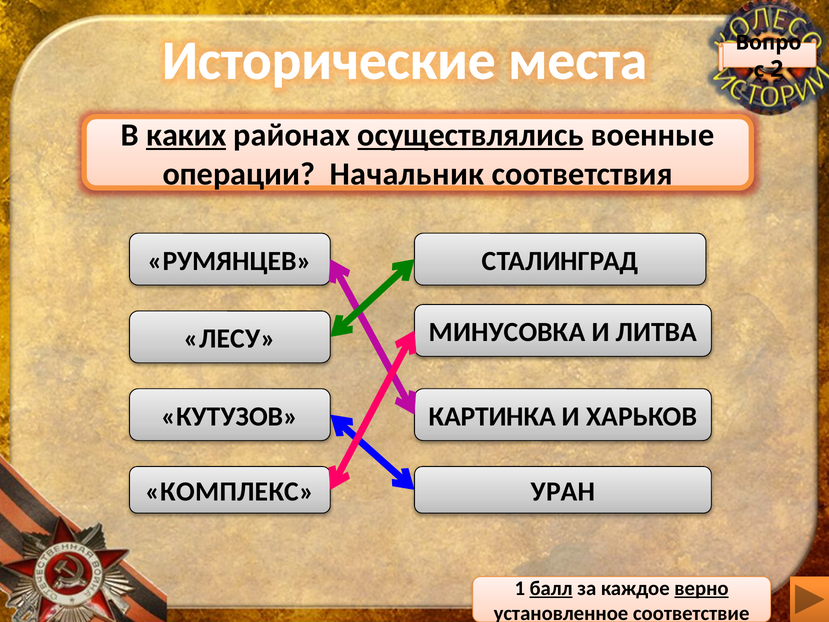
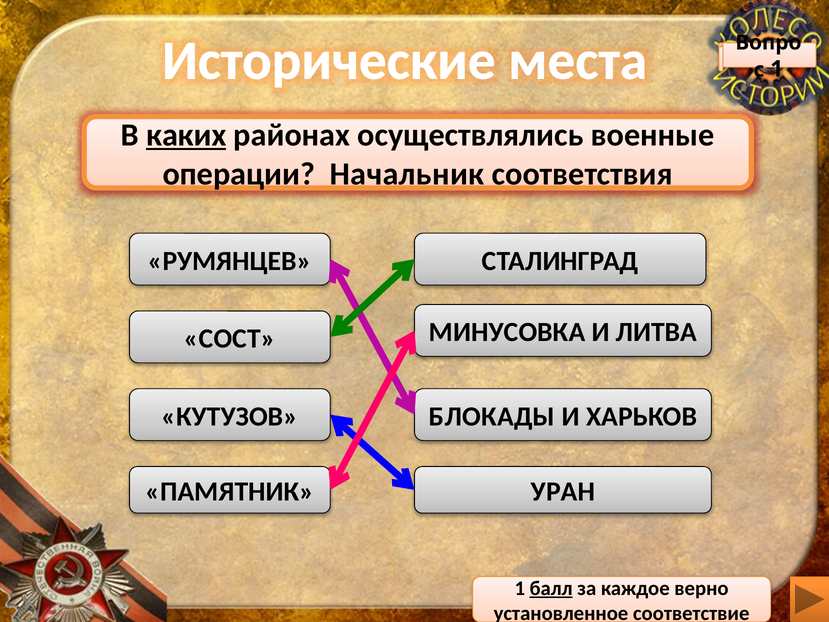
2: 2 -> 1 (777, 69)
осуществлялись underline: present -> none (470, 135)
ЛЕСУ: ЛЕСУ -> СОСТ (230, 339)
КАРТИНКА: КАРТИНКА -> БЛОКАДЫ (492, 416)
КОМПЛЕКС: КОМПЛЕКС -> ПАМЯТНИК (230, 492)
верно underline: present -> none (701, 588)
